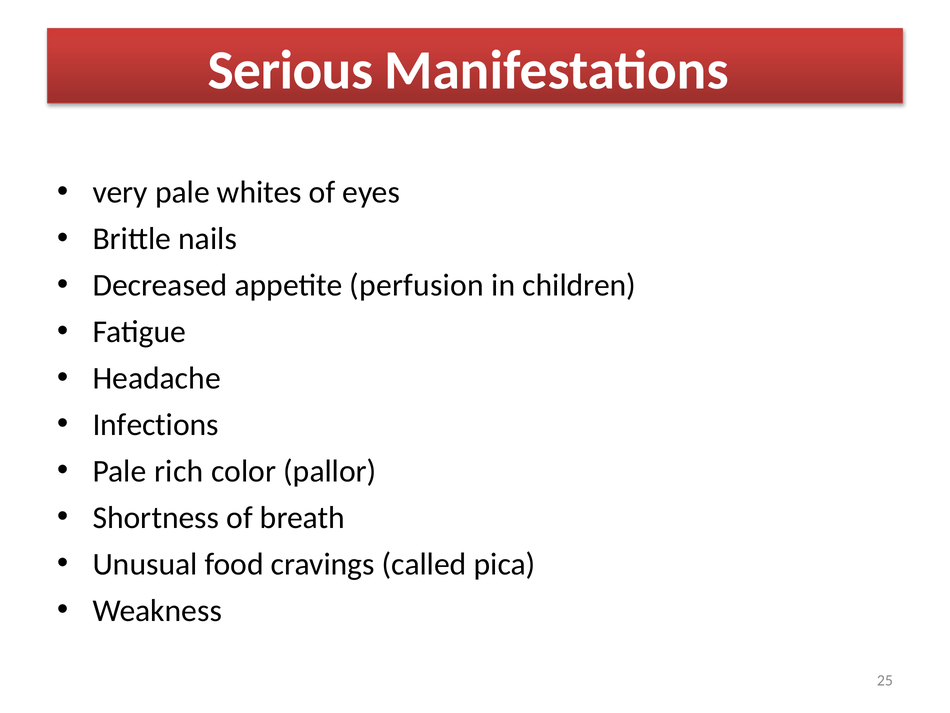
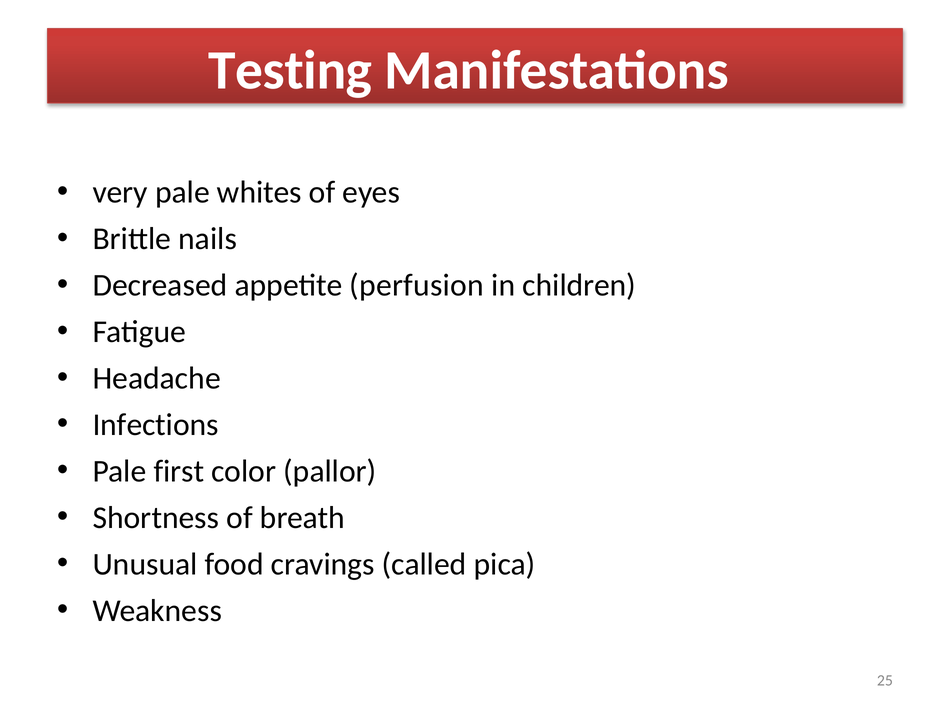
Serious: Serious -> Testing (290, 70)
rich: rich -> first (179, 471)
